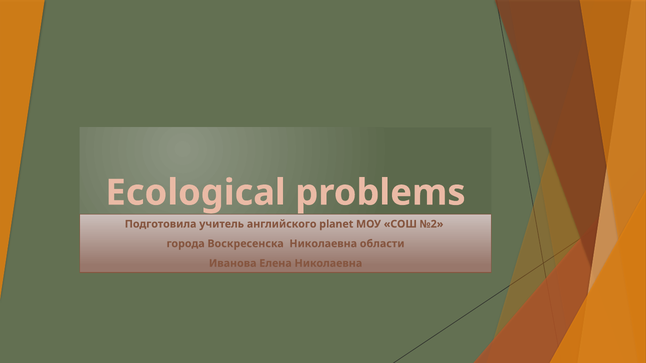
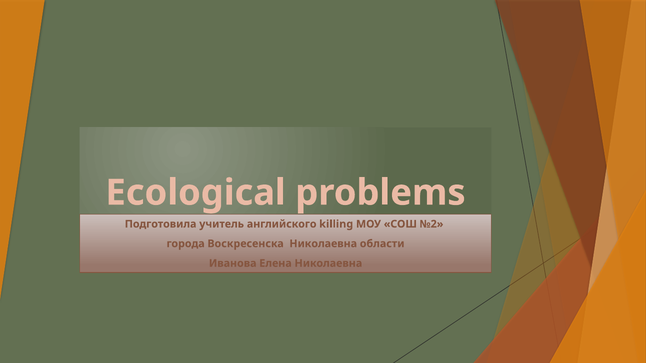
planet: planet -> killing (336, 224)
